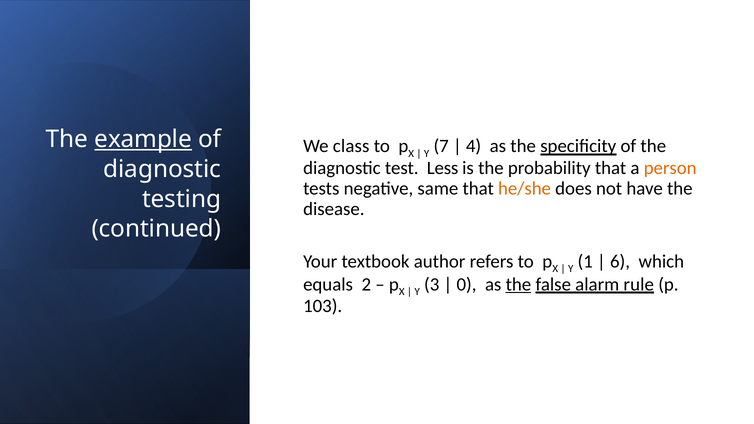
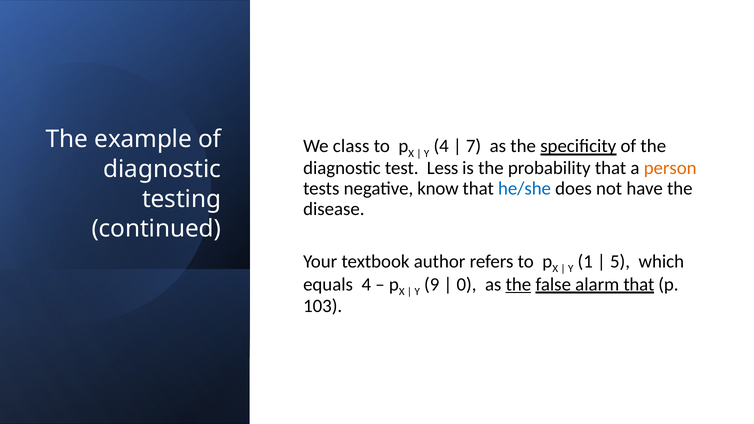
example underline: present -> none (143, 139)
Y 7: 7 -> 4 (441, 146)
4: 4 -> 7 (474, 146)
same: same -> know (438, 189)
he/she colour: orange -> blue (525, 189)
6: 6 -> 5 (620, 261)
equals 2: 2 -> 4 (366, 284)
3: 3 -> 9 (432, 284)
alarm rule: rule -> that (639, 284)
